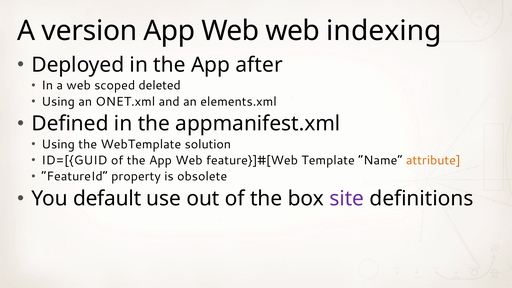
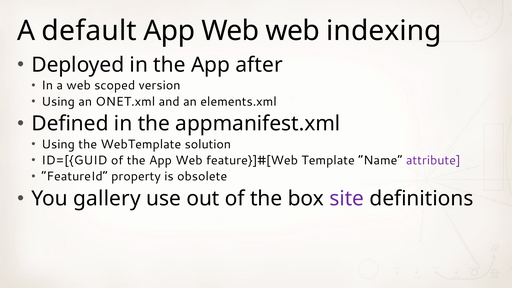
version: version -> default (89, 31)
deleted: deleted -> version (160, 85)
attribute colour: orange -> purple (433, 160)
default: default -> gallery (107, 199)
